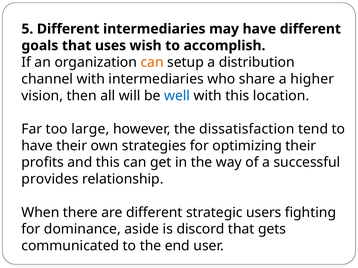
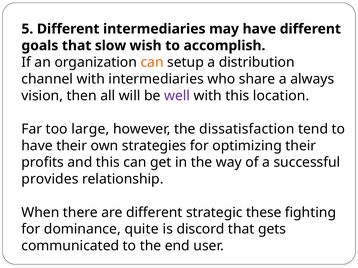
uses: uses -> slow (111, 46)
higher: higher -> always (312, 79)
well colour: blue -> purple (177, 96)
users: users -> these (264, 213)
aside: aside -> quite (142, 230)
